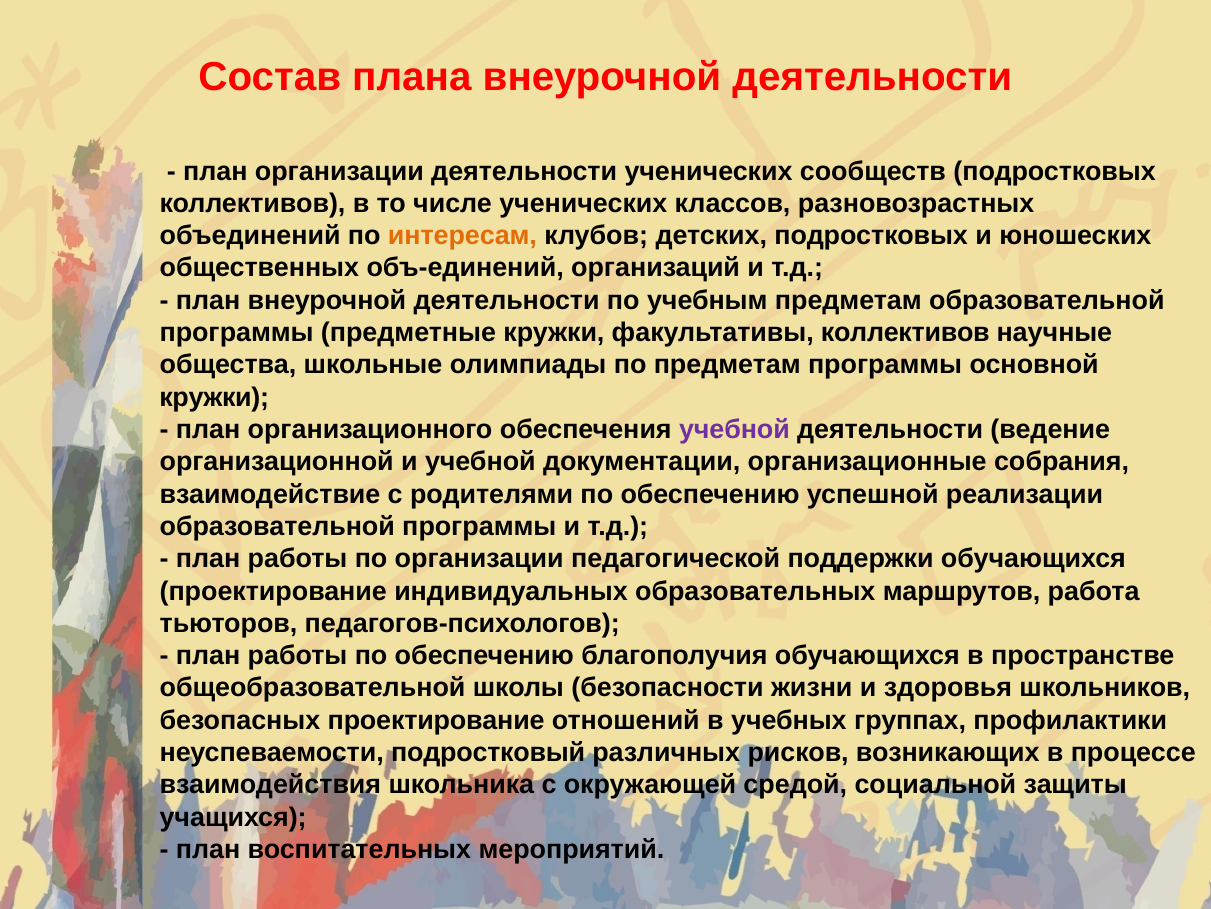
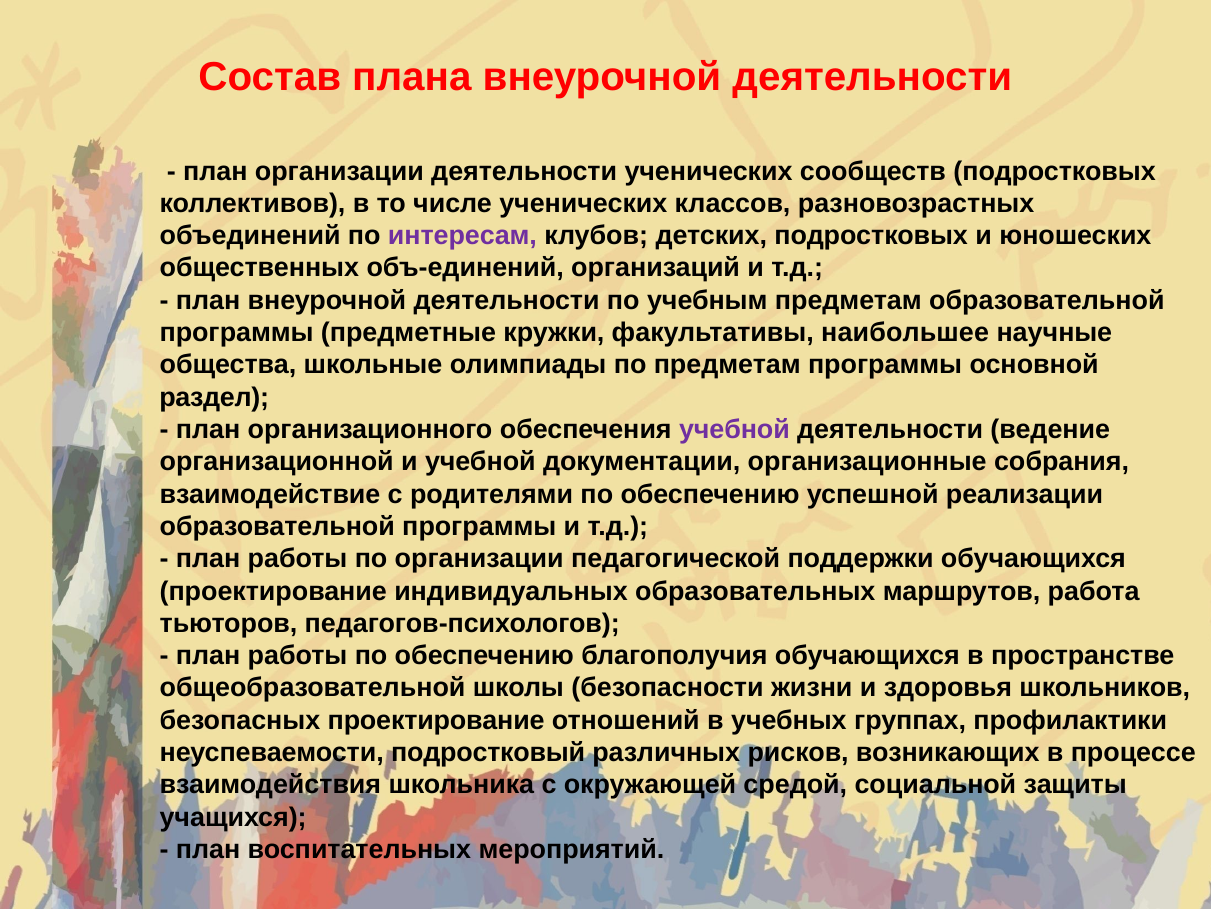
интересам colour: orange -> purple (462, 236)
факультативы коллективов: коллективов -> наибольшее (905, 332)
кружки: кружки -> раздел (214, 397)
